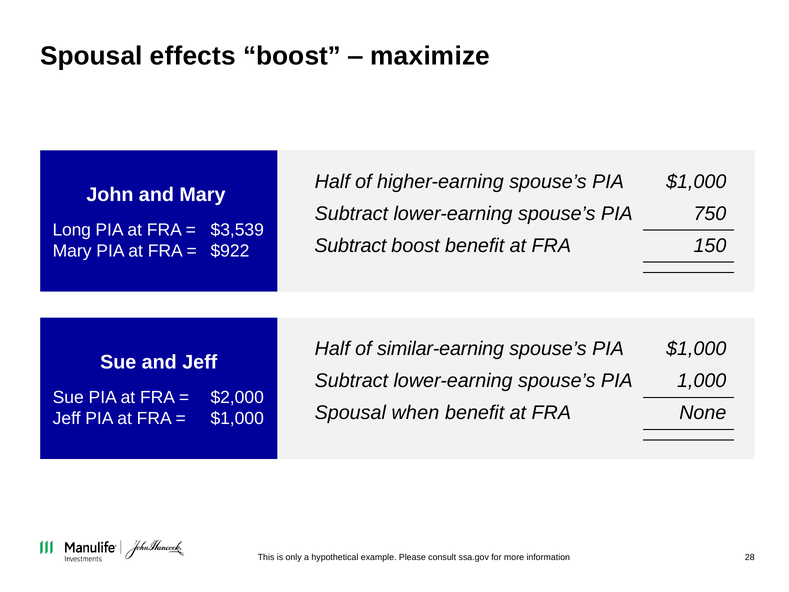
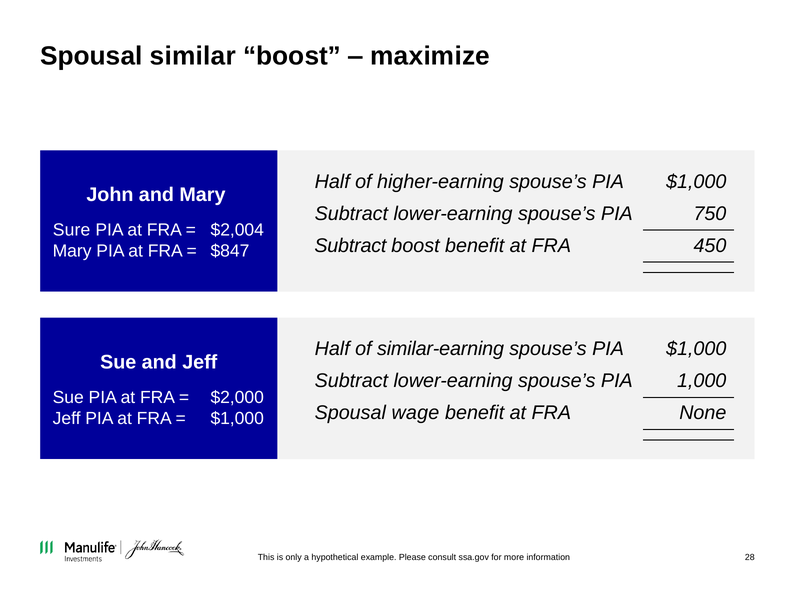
effects: effects -> similar (193, 56)
Long: Long -> Sure (72, 230)
$3,539: $3,539 -> $2,004 (237, 230)
150: 150 -> 450 (710, 245)
$922: $922 -> $847 (230, 251)
when: when -> wage (415, 413)
